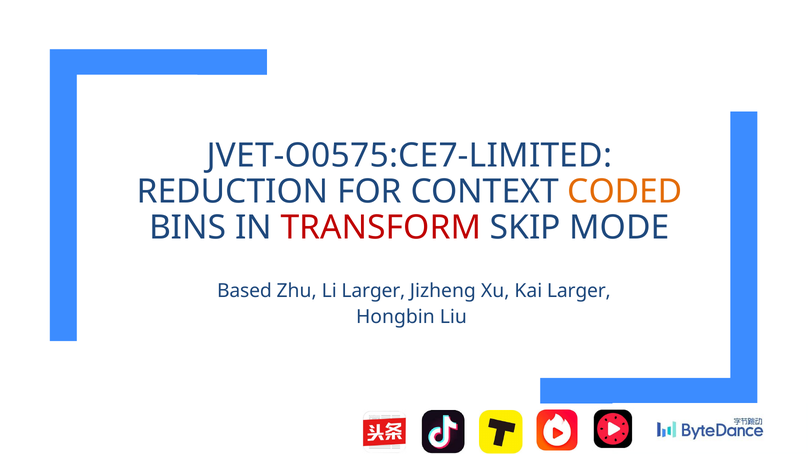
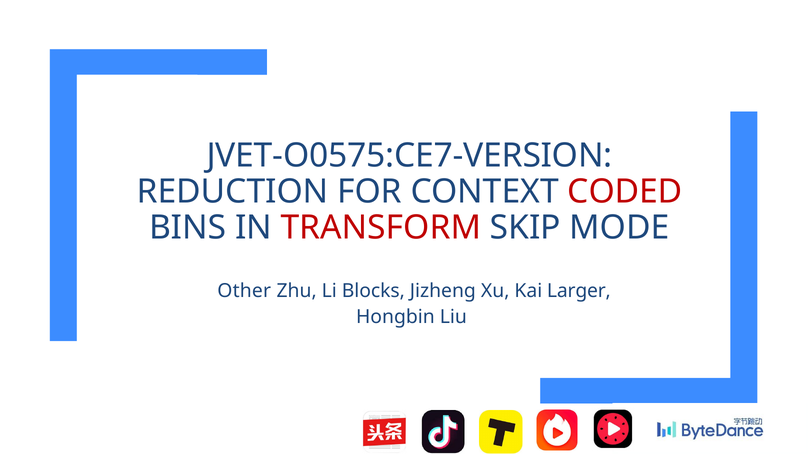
JVET-O0575:CE7-LIMITED: JVET-O0575:CE7-LIMITED -> JVET-O0575:CE7-VERSION (409, 156)
CODED colour: orange -> red (625, 192)
Based: Based -> Other (244, 291)
Li Larger: Larger -> Blocks (373, 291)
